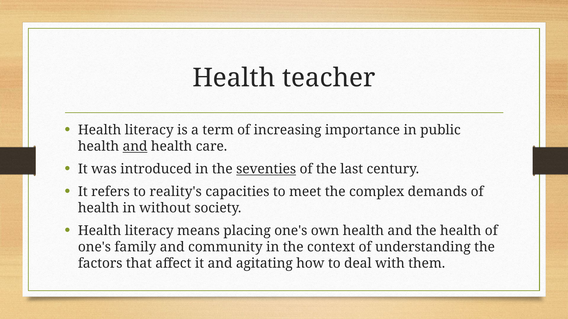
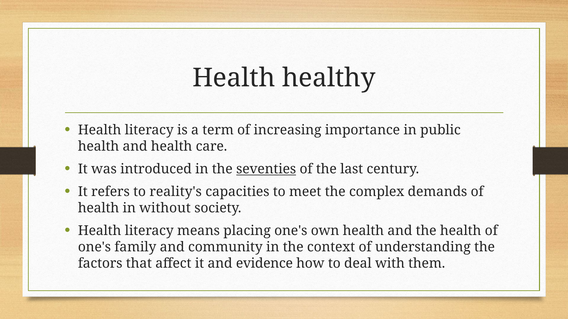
teacher: teacher -> healthy (329, 78)
and underline: present -> none (135, 147)
agitating: agitating -> evidence (264, 264)
